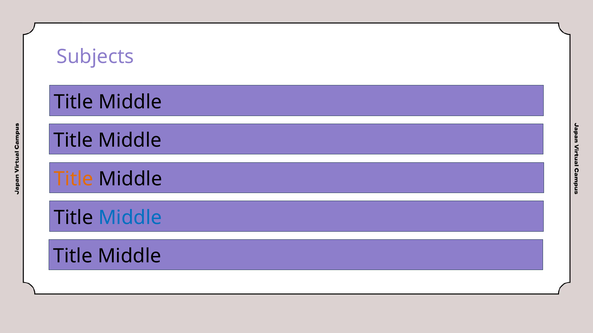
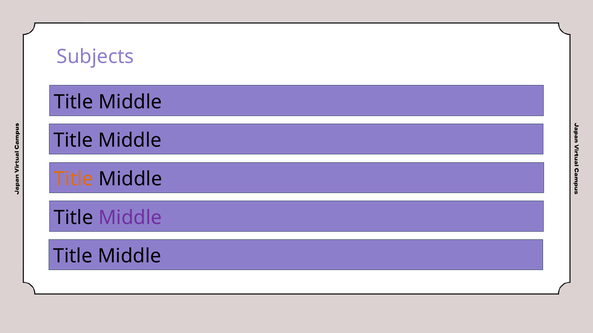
Middle colour: blue -> purple (130, 218)
